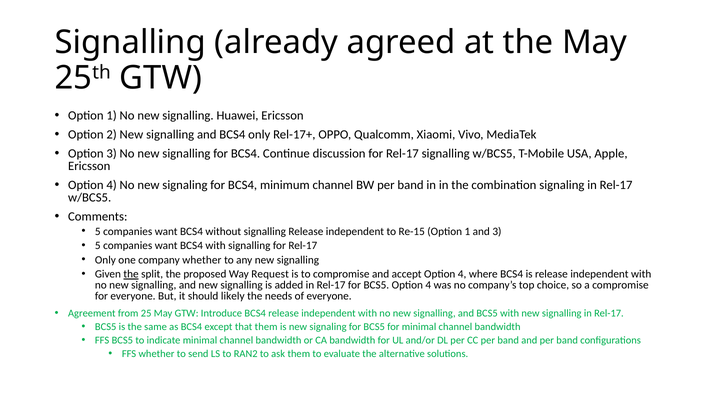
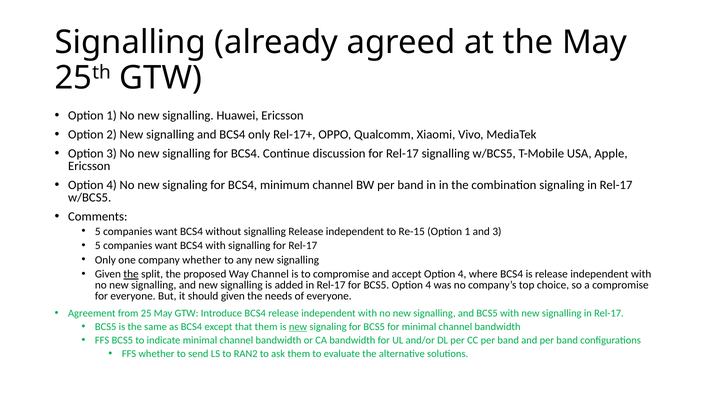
Way Request: Request -> Channel (270, 274)
should likely: likely -> given (233, 296)
new underline: none -> present (298, 327)
